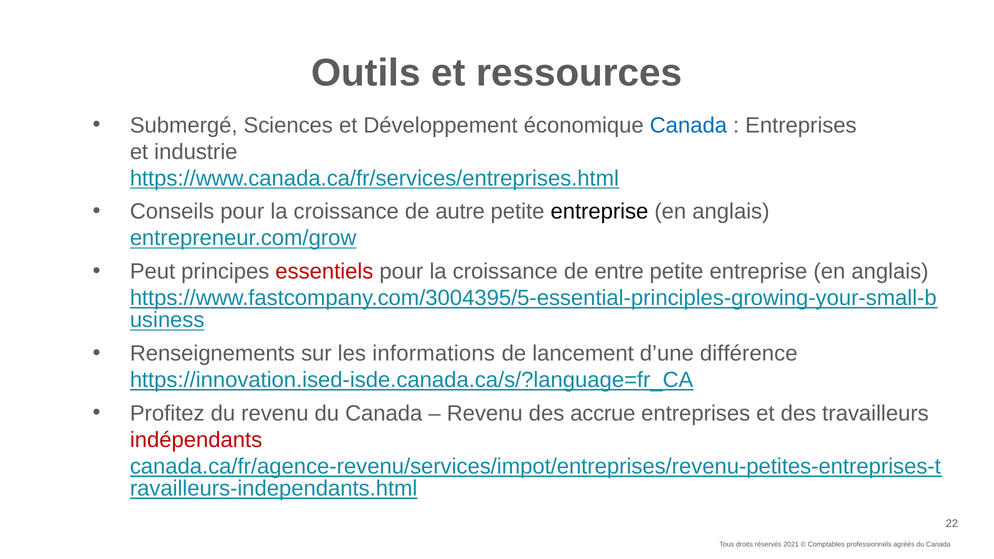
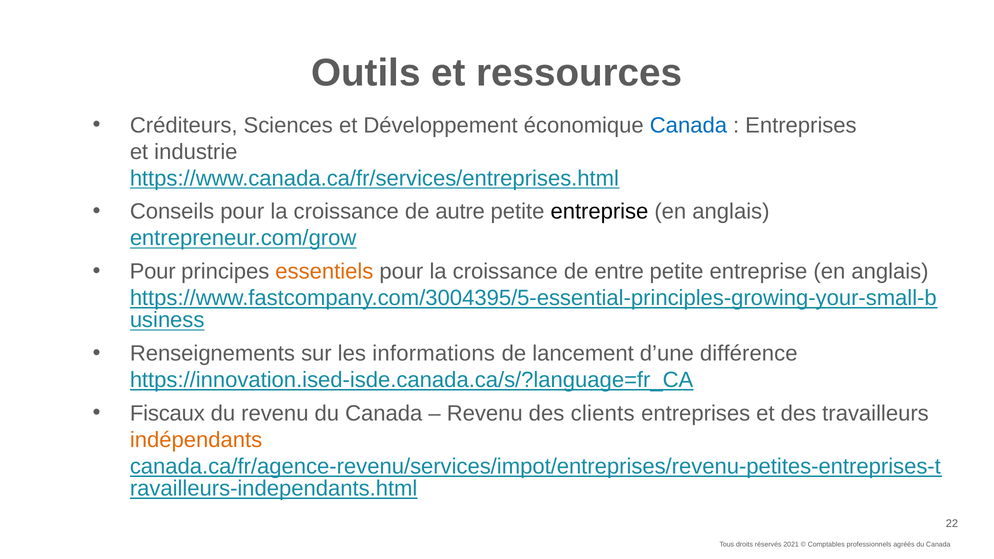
Submergé: Submergé -> Créditeurs (184, 125)
Peut: Peut -> Pour (153, 272)
essentiels colour: red -> orange (324, 272)
Profitez: Profitez -> Fiscaux (167, 414)
accrue: accrue -> clients (603, 414)
indépendants colour: red -> orange (196, 440)
